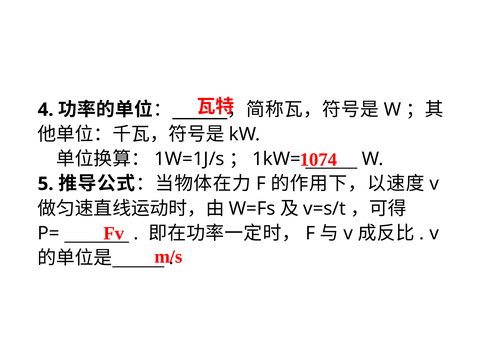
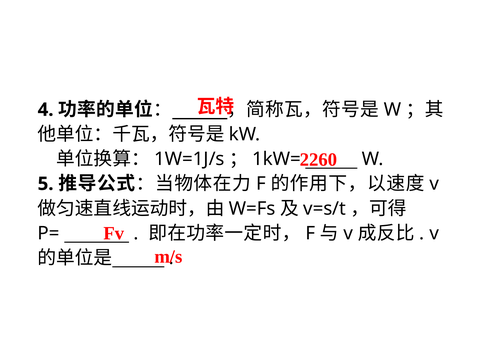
1074: 1074 -> 2260 (318, 159)
